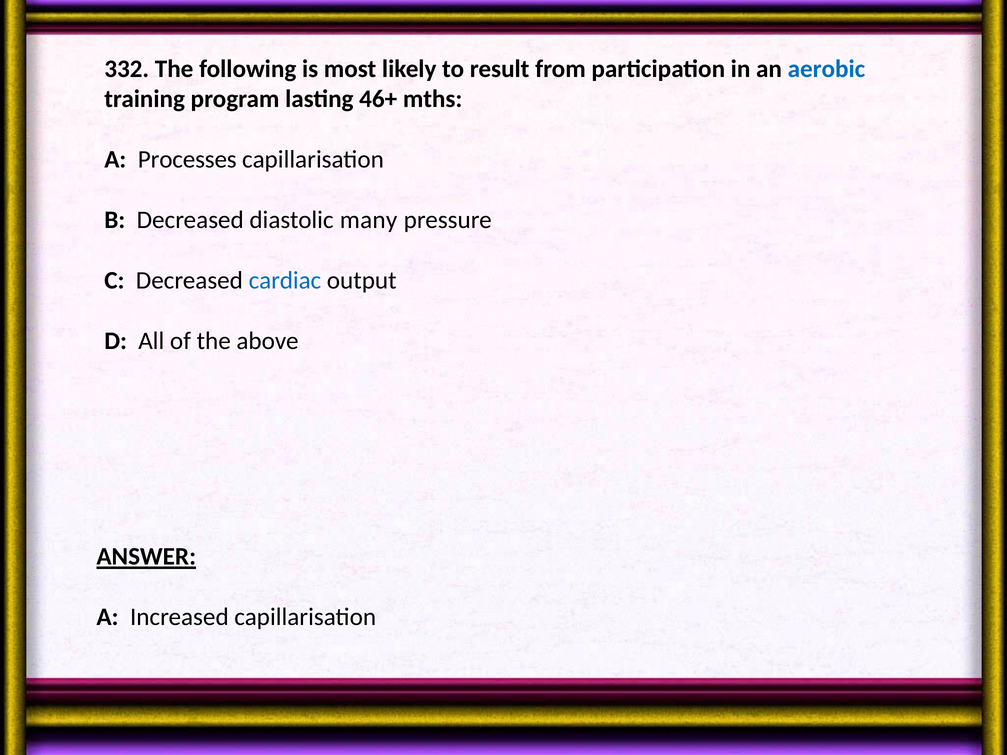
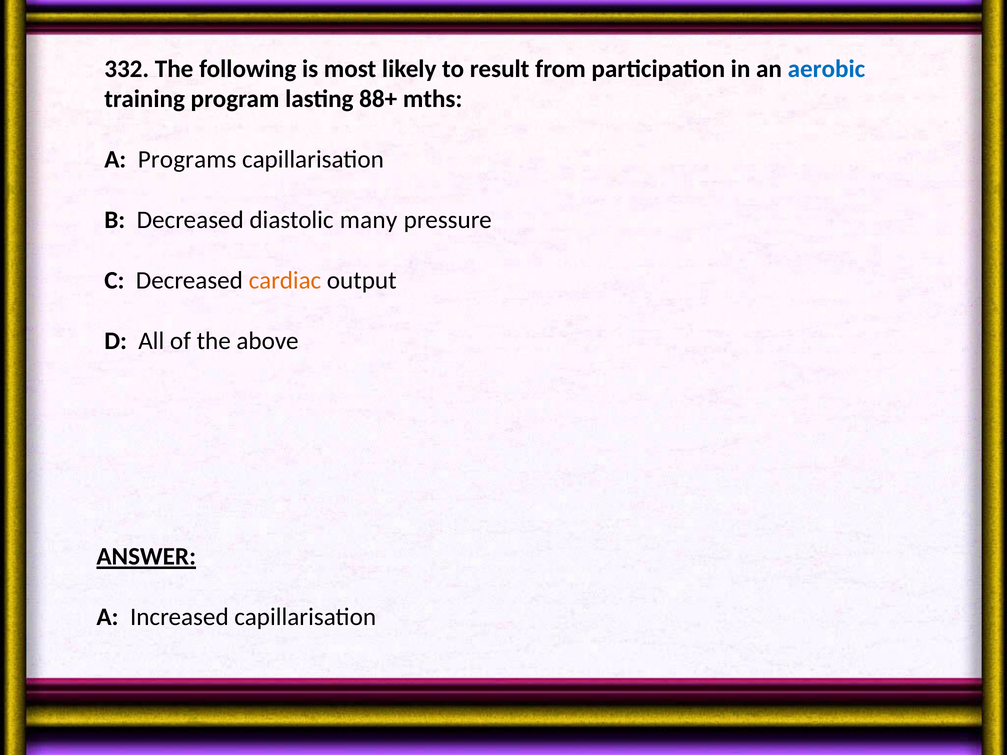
46+: 46+ -> 88+ (378, 99)
Processes: Processes -> Programs (187, 160)
cardiac colour: blue -> orange (285, 280)
